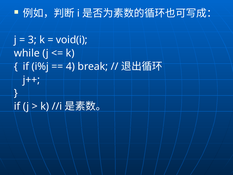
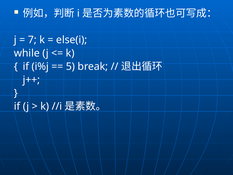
3: 3 -> 7 (32, 40)
void(i: void(i -> else(i (72, 40)
4: 4 -> 5 (70, 66)
